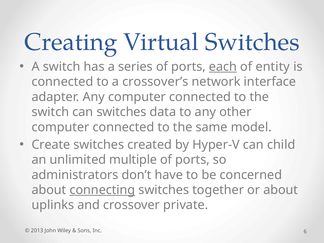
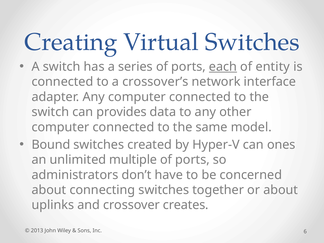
can switches: switches -> provides (122, 112)
Create: Create -> Bound (51, 145)
child: child -> ones (281, 145)
connecting underline: present -> none (102, 190)
private: private -> creates (186, 205)
